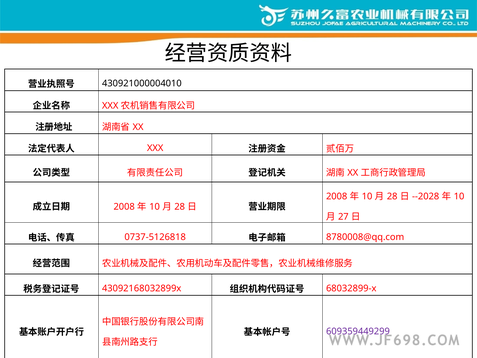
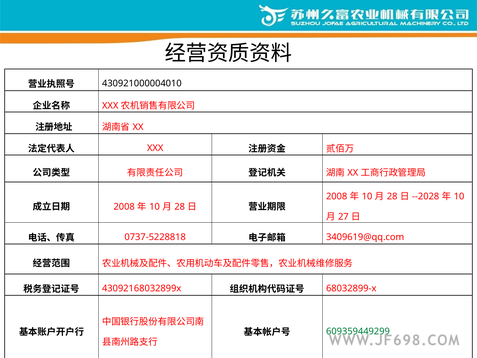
0737-5126818: 0737-5126818 -> 0737-5228818 (155, 237)
8780008@qq.com: 8780008@qq.com -> 3409619@qq.com (365, 237)
609359449299 colour: purple -> green (358, 331)
